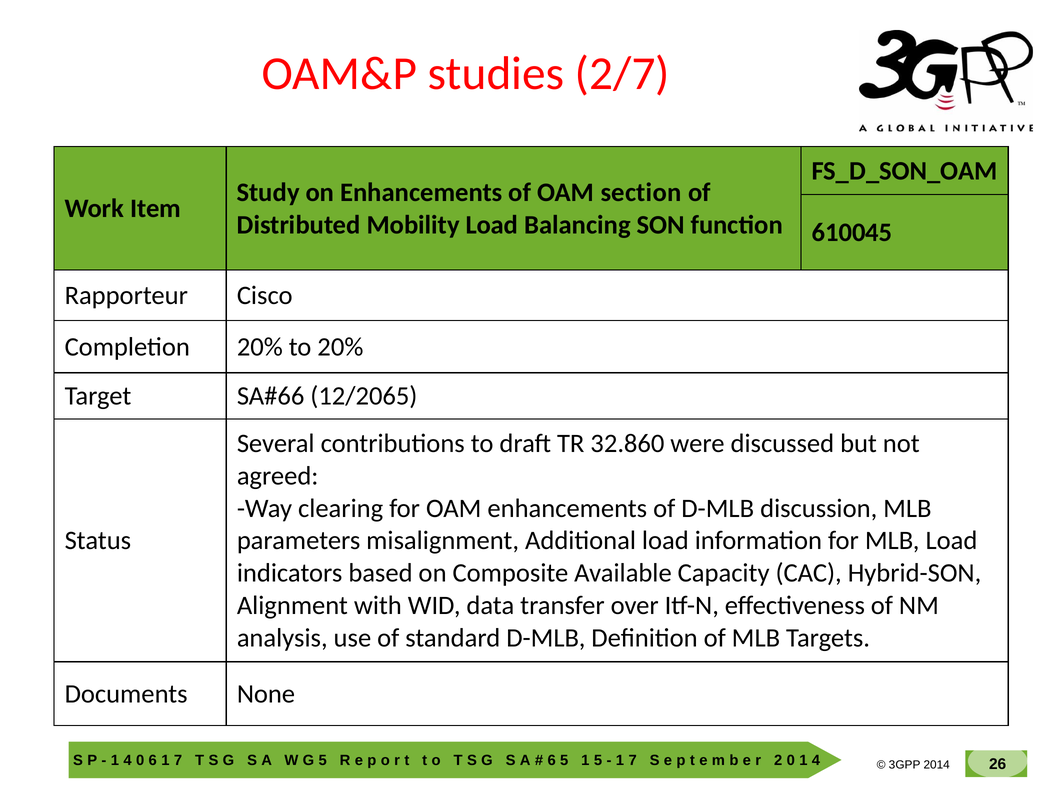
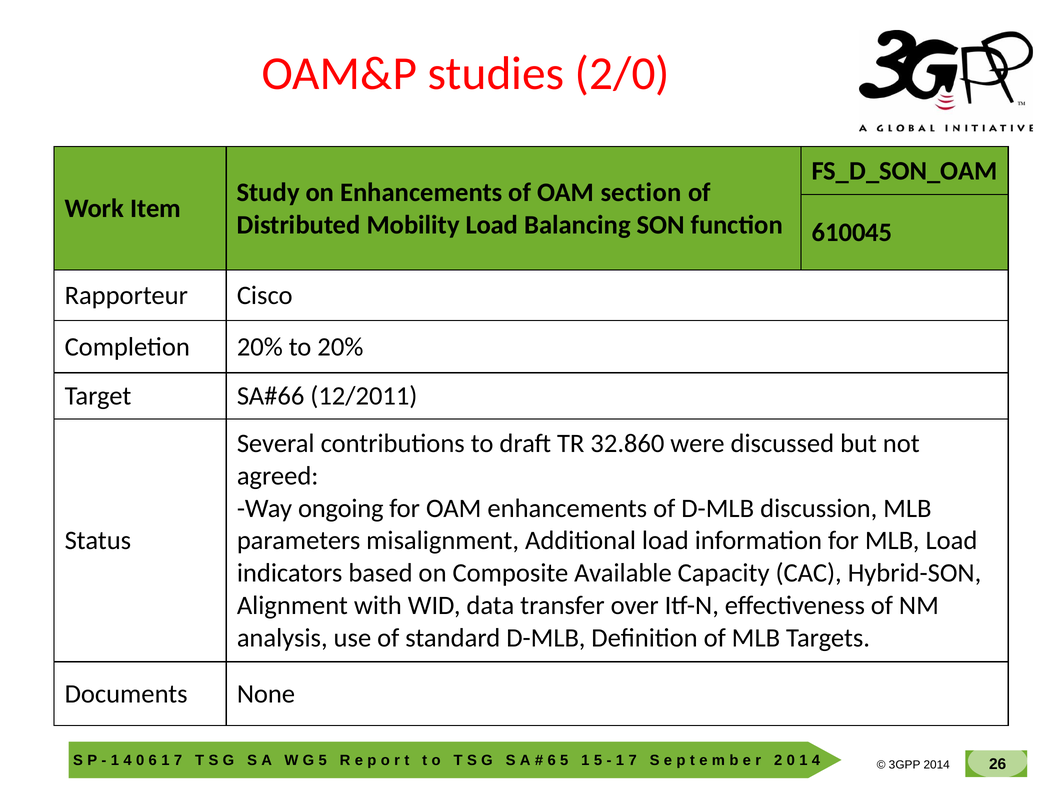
2/7: 2/7 -> 2/0 (622, 73)
12/2065: 12/2065 -> 12/2011 (364, 396)
clearing: clearing -> ongoing (341, 508)
